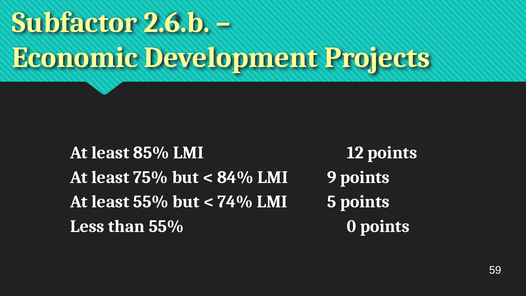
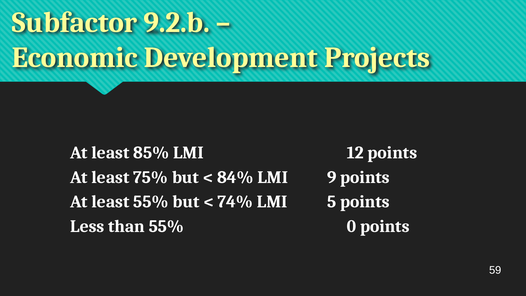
2.6.b: 2.6.b -> 9.2.b (177, 23)
